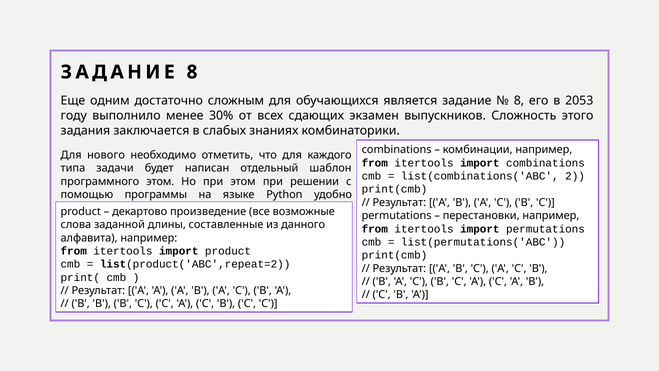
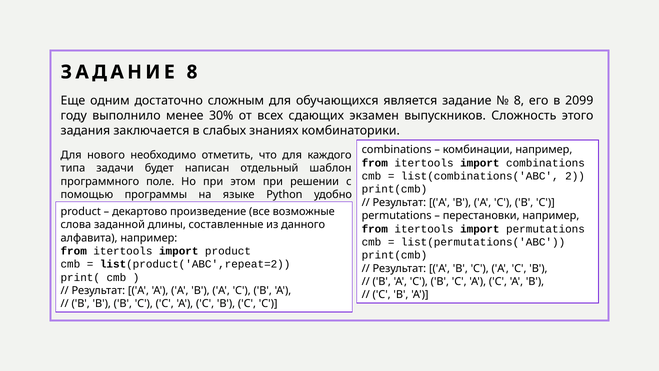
2053: 2053 -> 2099 (579, 101)
программного этом: этом -> поле (160, 181)
